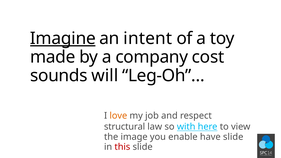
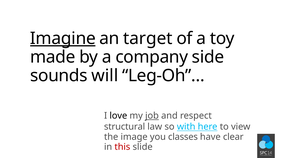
intent: intent -> target (148, 38)
cost: cost -> side (208, 57)
love colour: orange -> black (118, 116)
job underline: none -> present (152, 116)
enable: enable -> classes (183, 137)
have slide: slide -> clear (233, 137)
